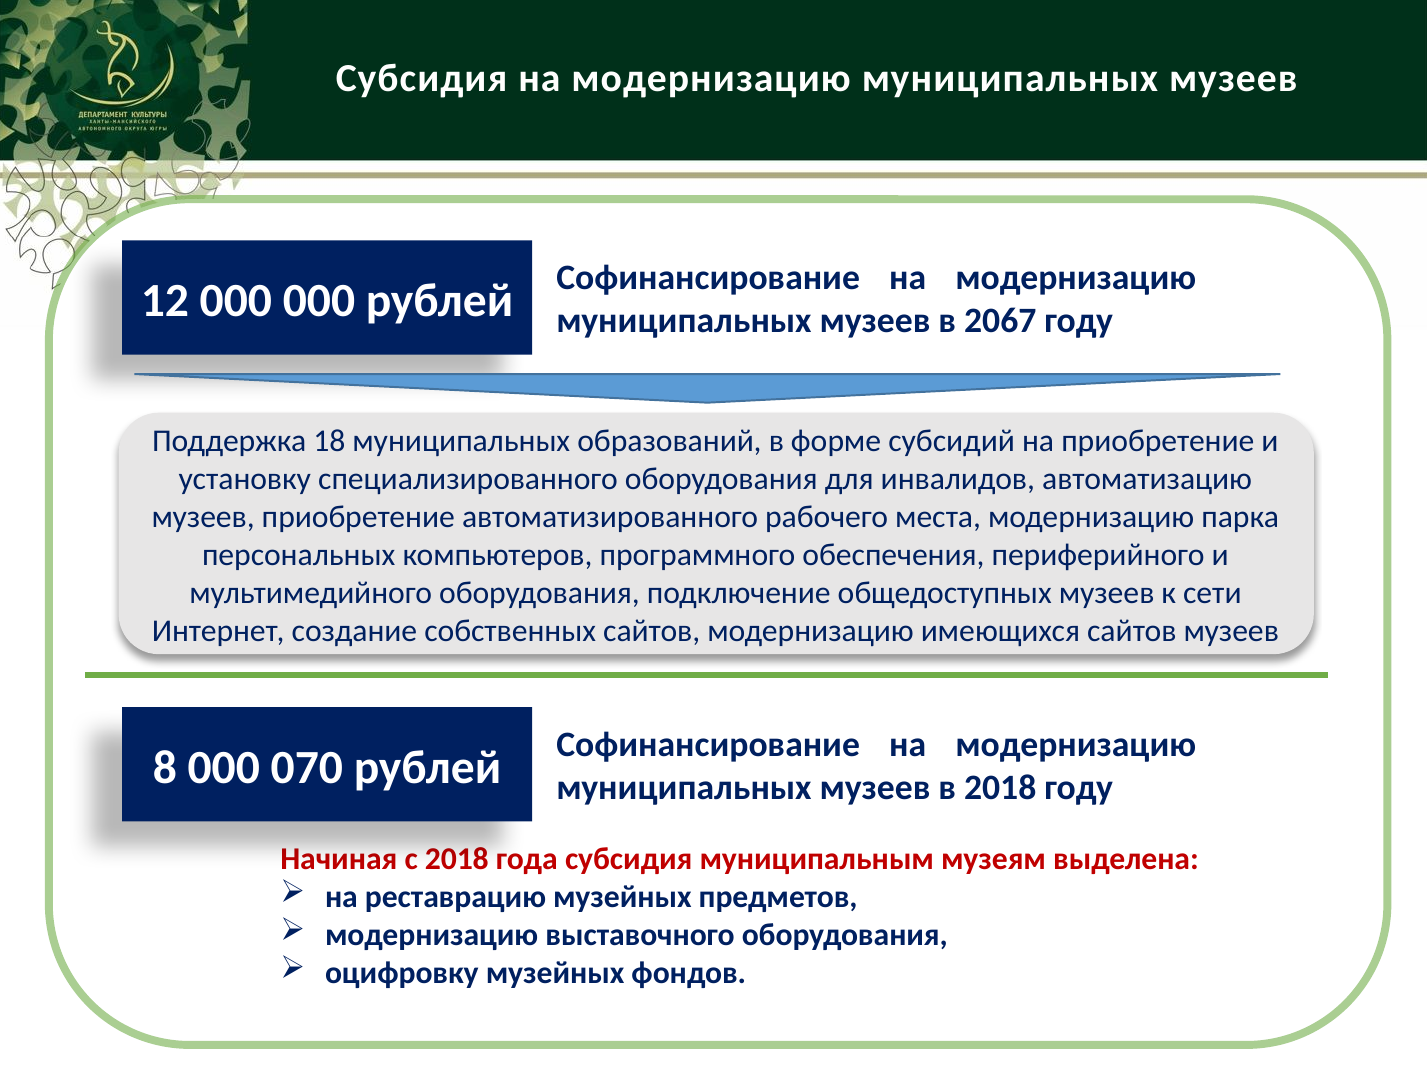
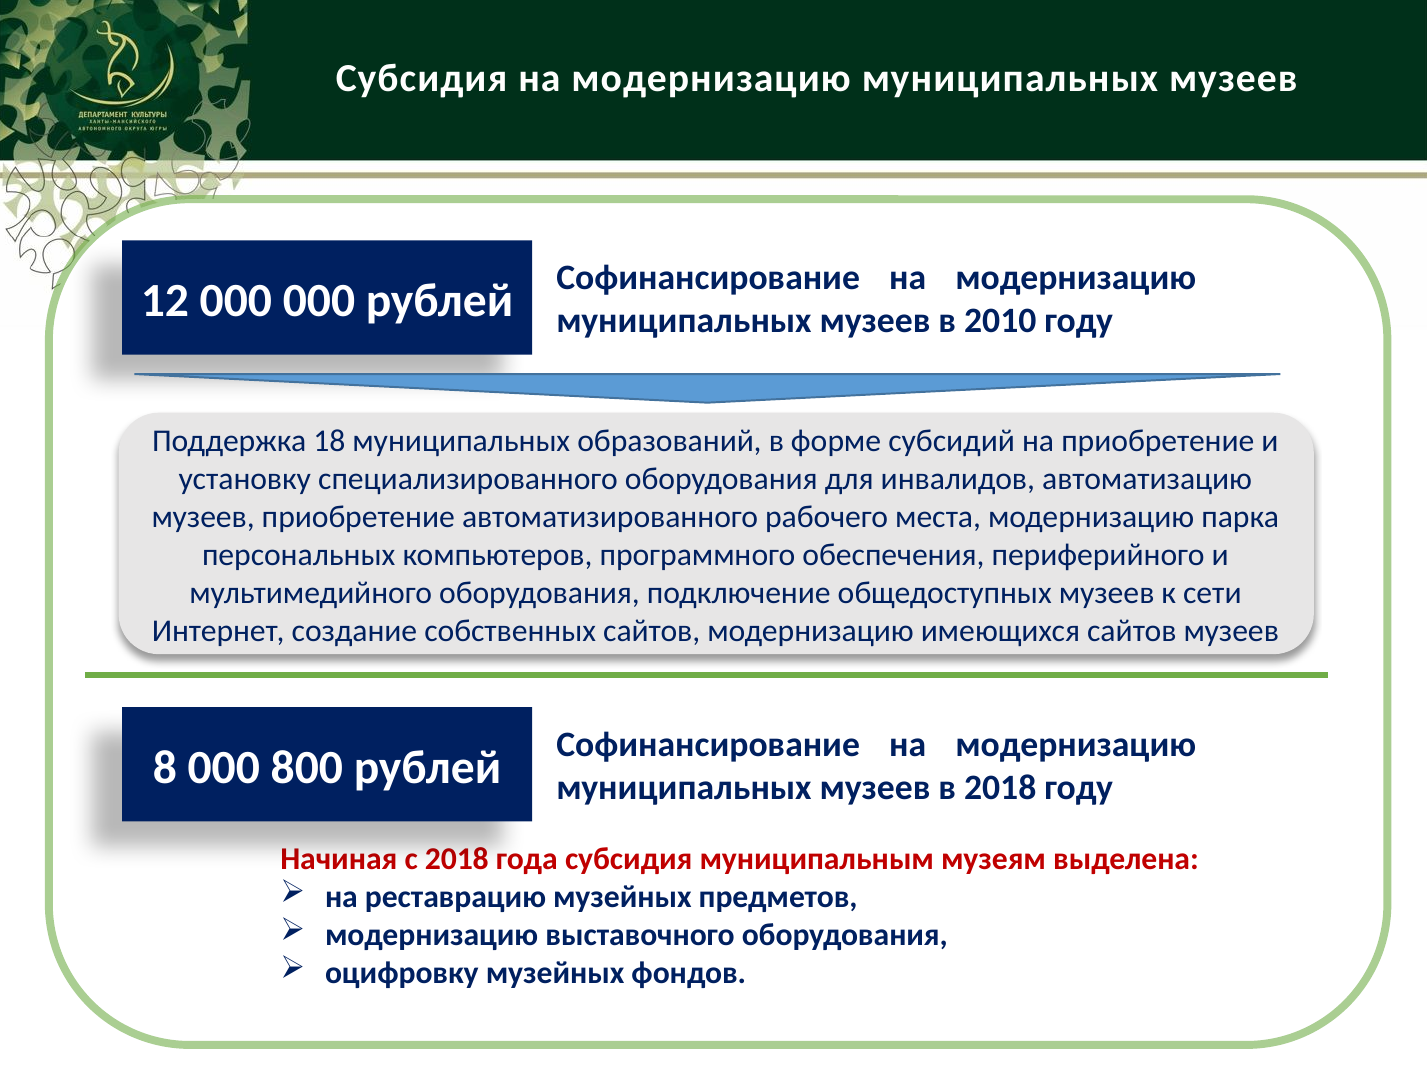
2067: 2067 -> 2010 (1000, 321)
070: 070 -> 800 (307, 768)
